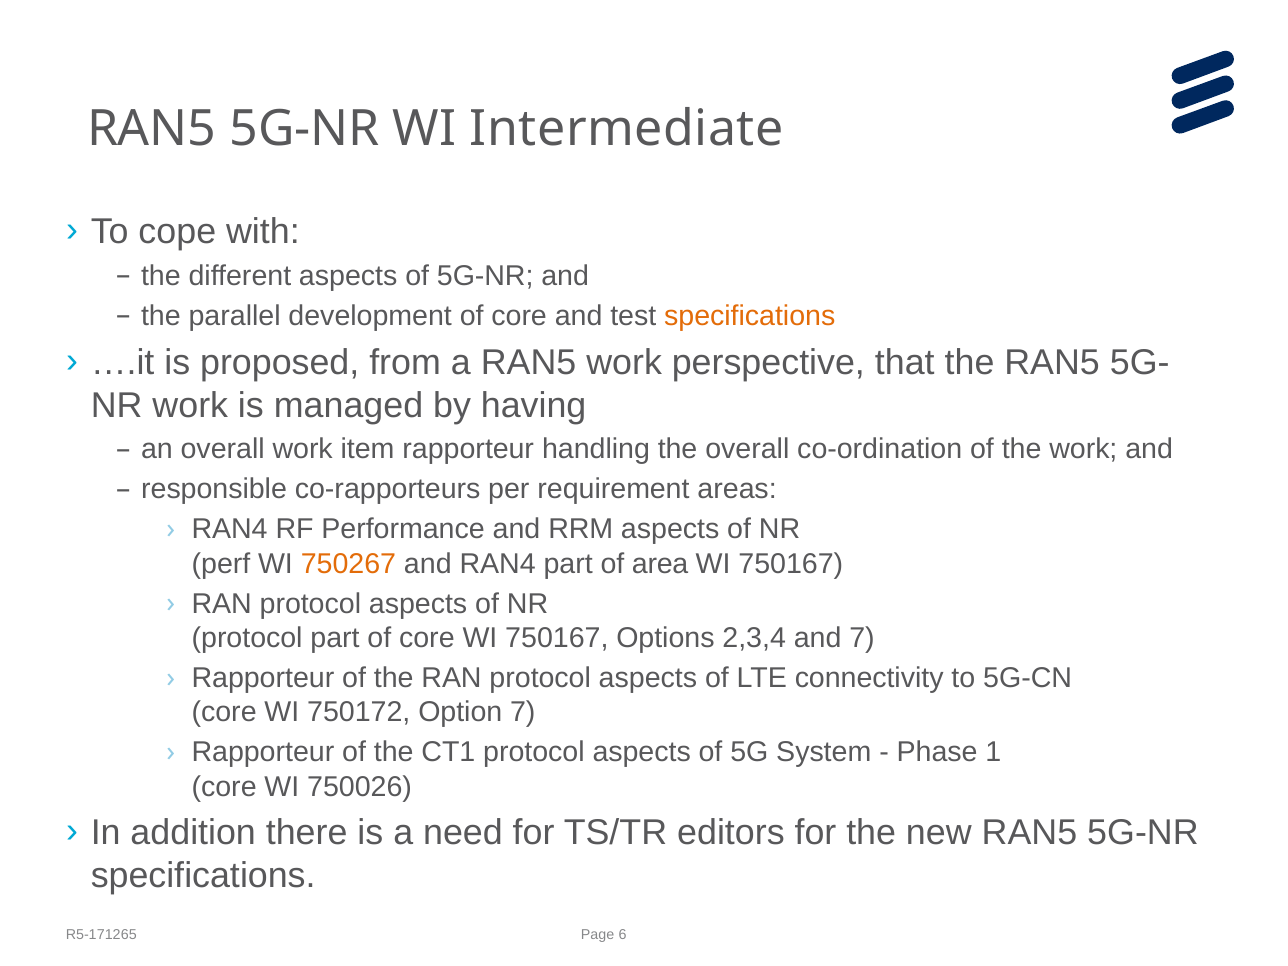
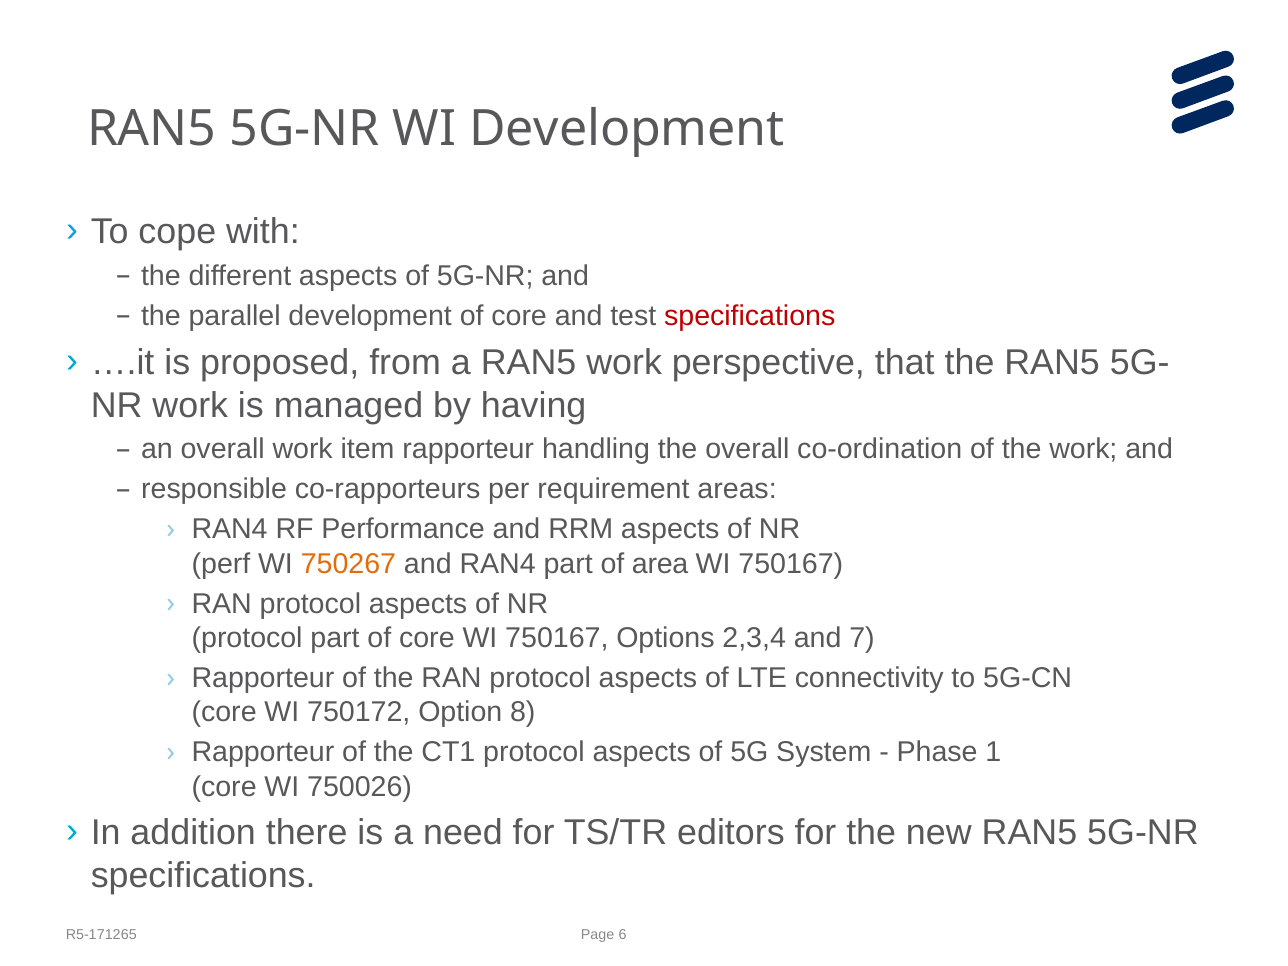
WI Intermediate: Intermediate -> Development (627, 129)
specifications colour: orange -> red (750, 316)
Option 7: 7 -> 8 (523, 712)
